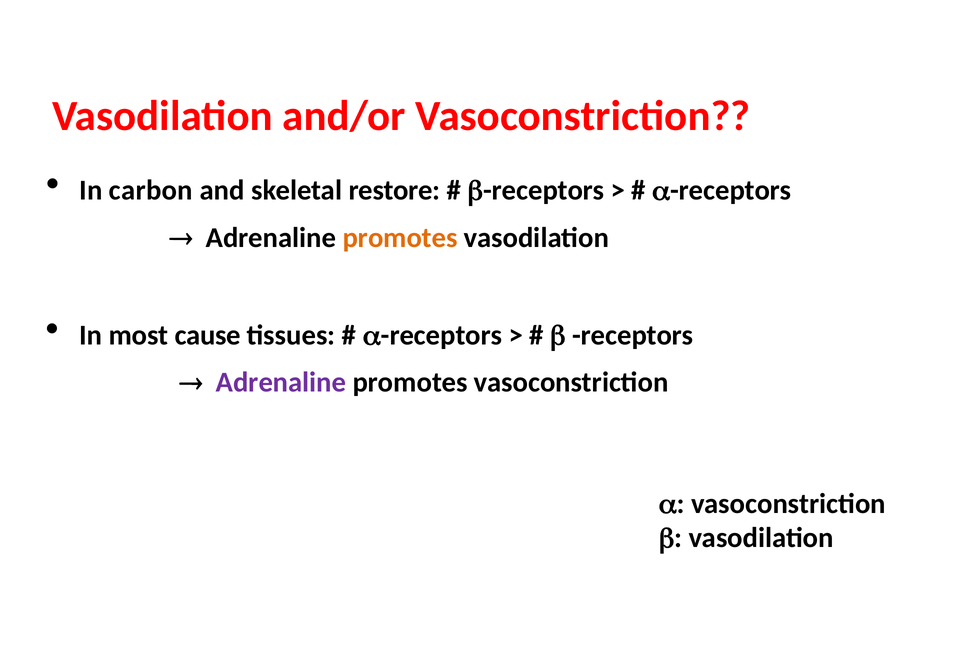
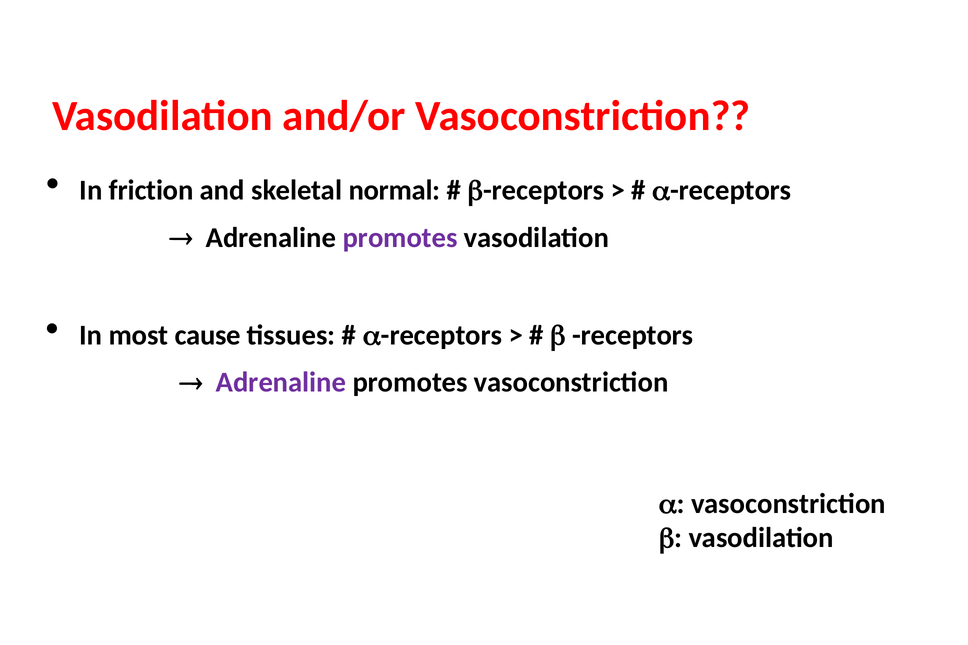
carbon: carbon -> friction (151, 190)
restore: restore -> normal (394, 190)
promotes colour: orange -> purple (400, 238)
